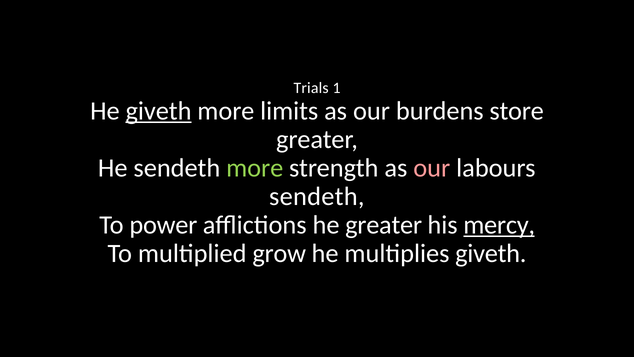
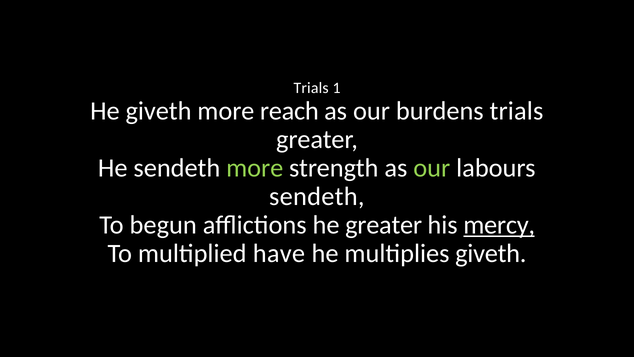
giveth underline: present -> none (159, 111)
limits: limits -> reach (289, 111)
burdens store: store -> trials (516, 111)
our colour: pink -> light green (432, 168)
power: power -> begun (163, 225)
grow: grow -> have (279, 253)
